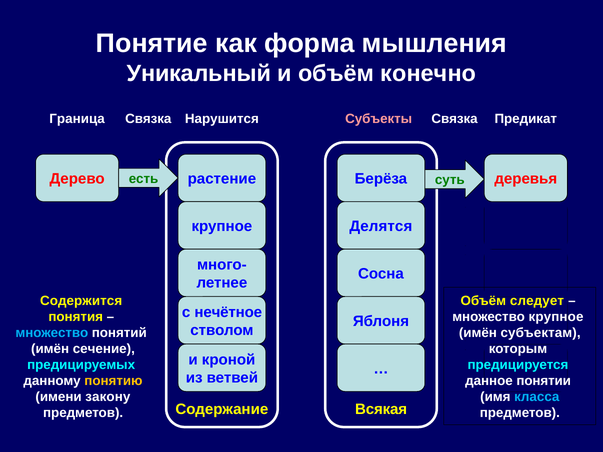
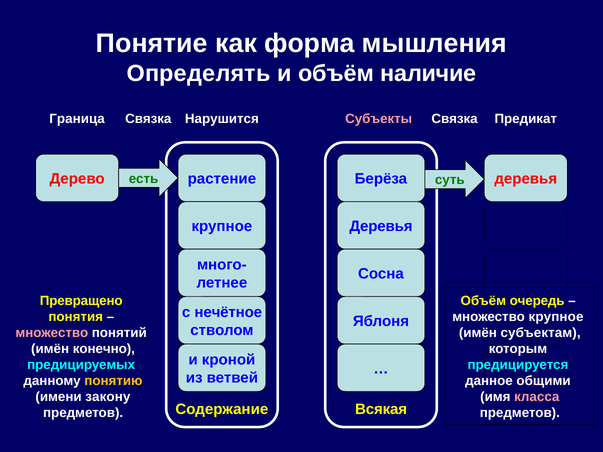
Уникальный: Уникальный -> Определять (199, 74)
конечно: конечно -> наличие (428, 74)
Делятся: Делятся -> Деревья (381, 227)
Содержится: Содержится -> Превращено (81, 301)
следует: следует -> очередь (537, 301)
множество colour: light blue -> pink (52, 333)
сечение: сечение -> конечно (104, 349)
понятии: понятии -> общими (544, 381)
класса colour: light blue -> pink (537, 397)
